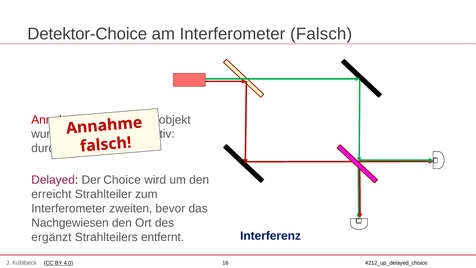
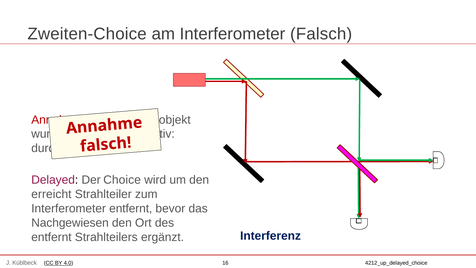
Detektor-Choice: Detektor-Choice -> Zweiten-Choice (87, 34)
Interferometer zweiten: zweiten -> entfernt (131, 208)
ergänzt: ergänzt -> entfernt (51, 237)
entfernt: entfernt -> ergänzt (162, 237)
